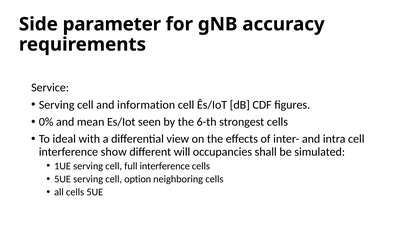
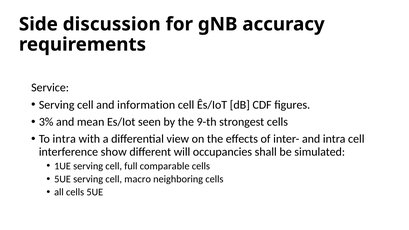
parameter: parameter -> discussion (112, 24)
0%: 0% -> 3% (46, 122)
6-th: 6-th -> 9-th (207, 122)
To ideal: ideal -> intra (64, 139)
full interference: interference -> comparable (165, 166)
option: option -> macro (138, 179)
